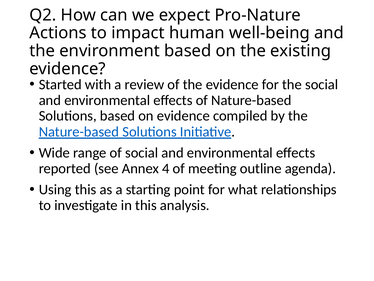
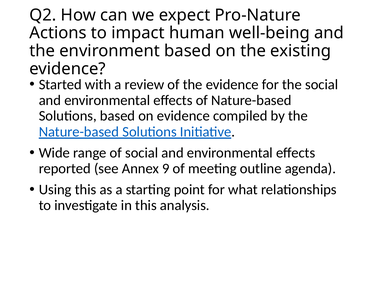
4: 4 -> 9 (166, 168)
